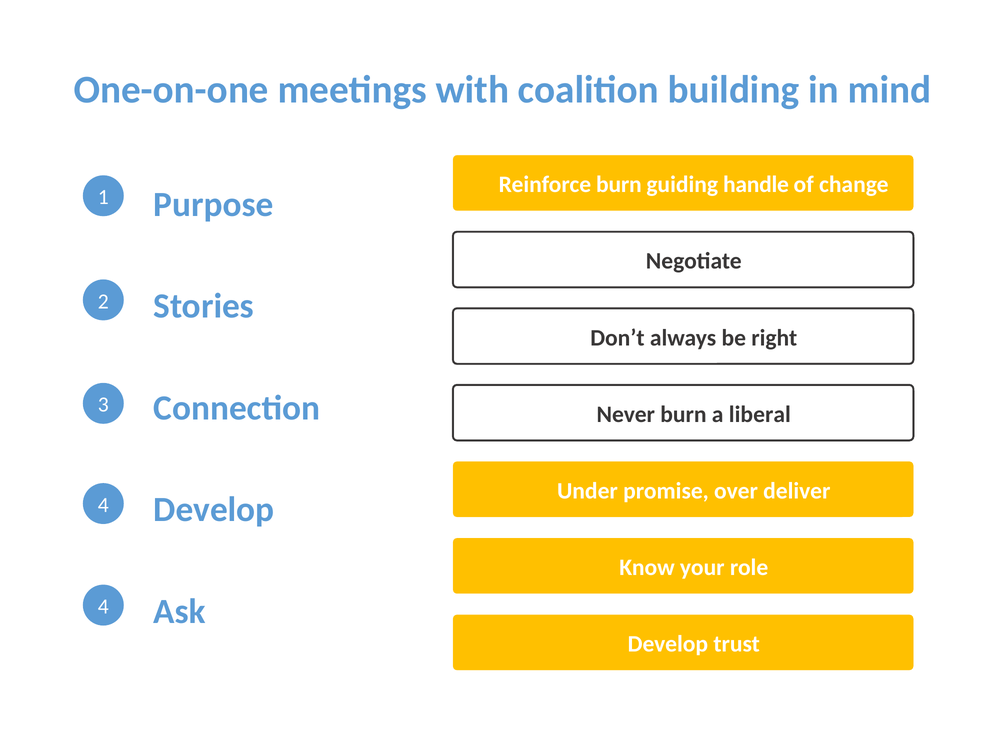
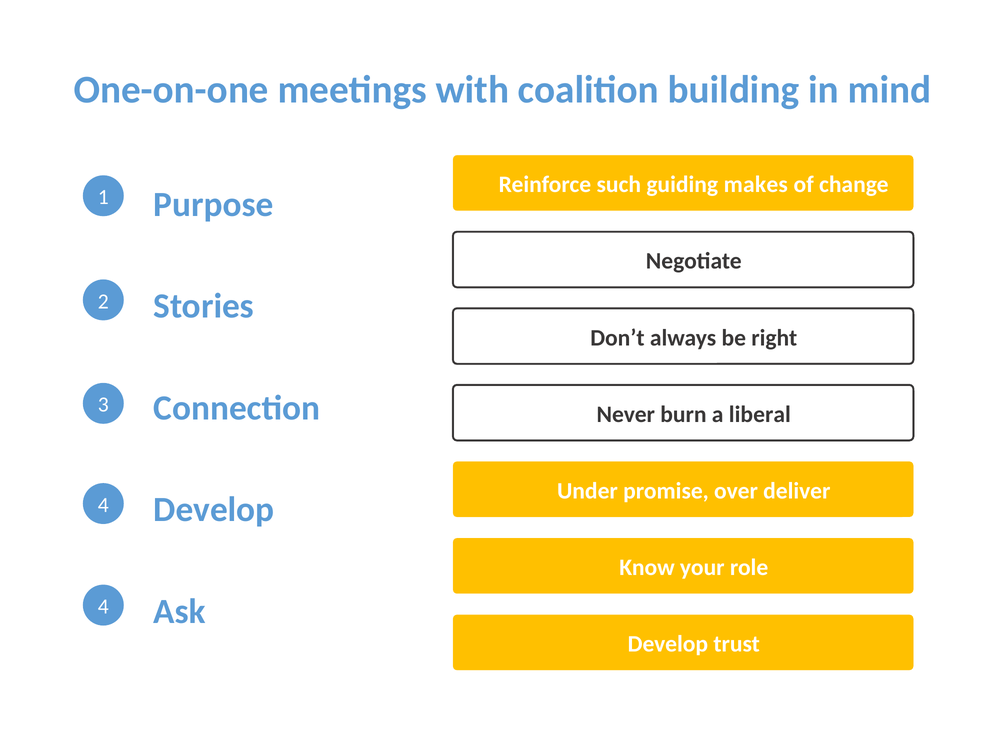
Reinforce burn: burn -> such (619, 184)
handle: handle -> makes (756, 184)
